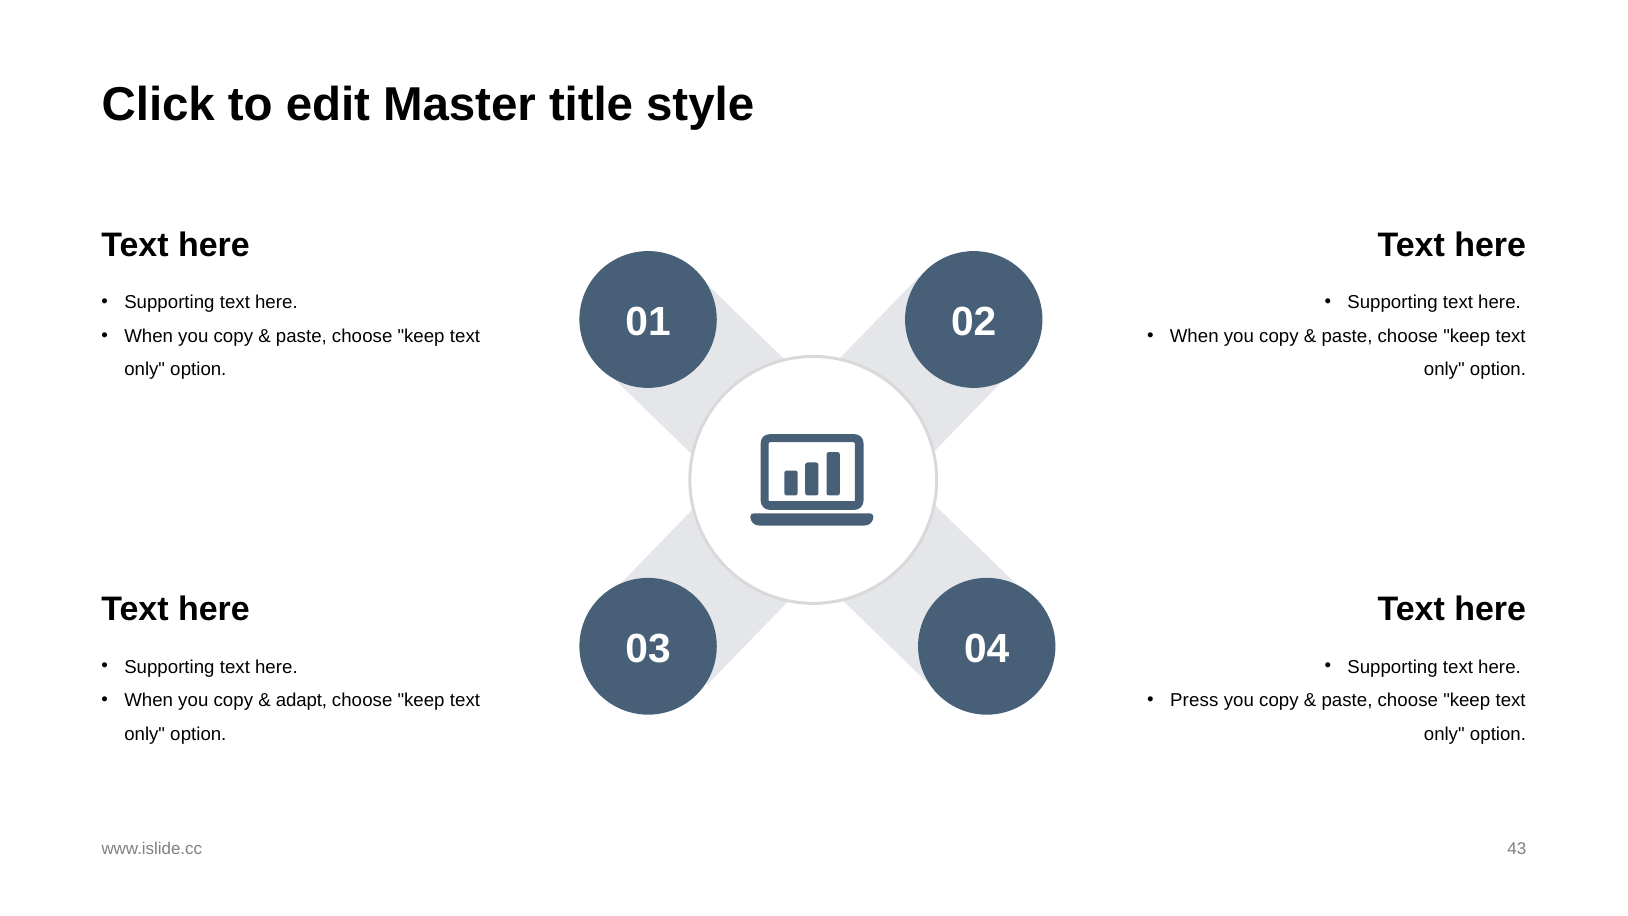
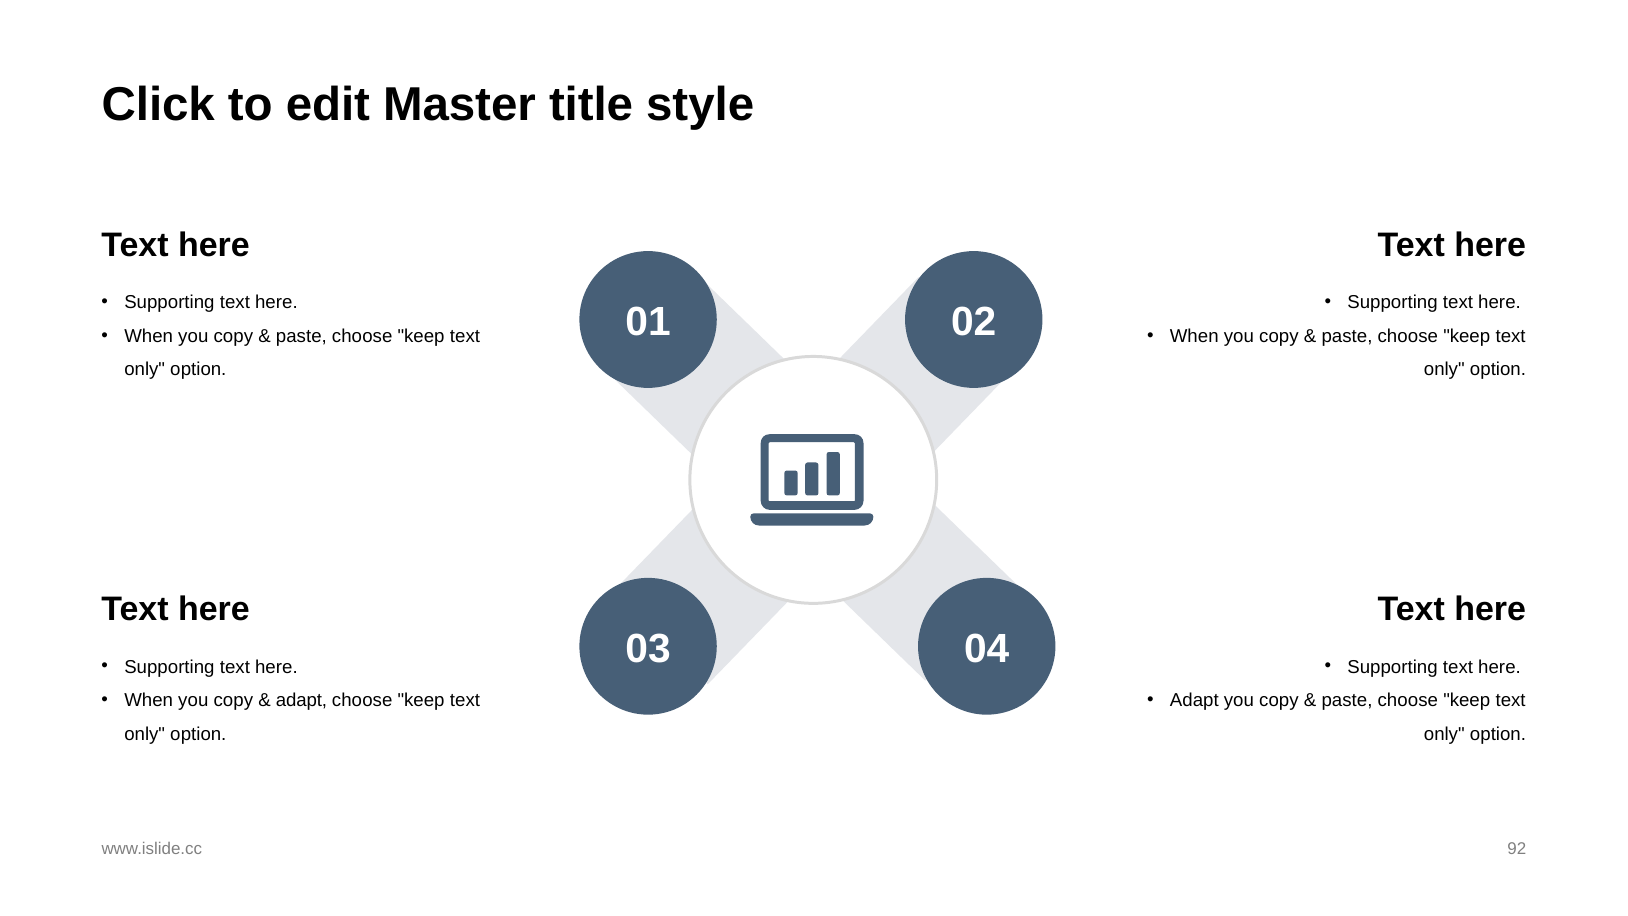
Press: Press -> Adapt (1194, 700)
43: 43 -> 92 (1517, 848)
